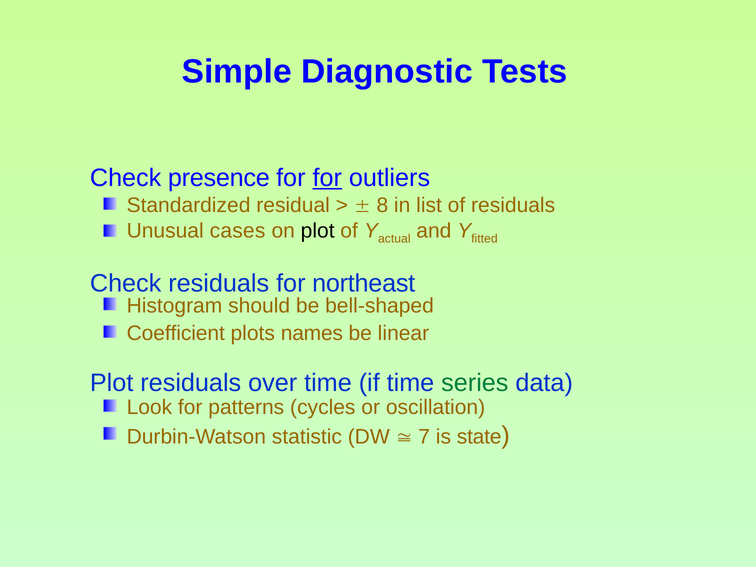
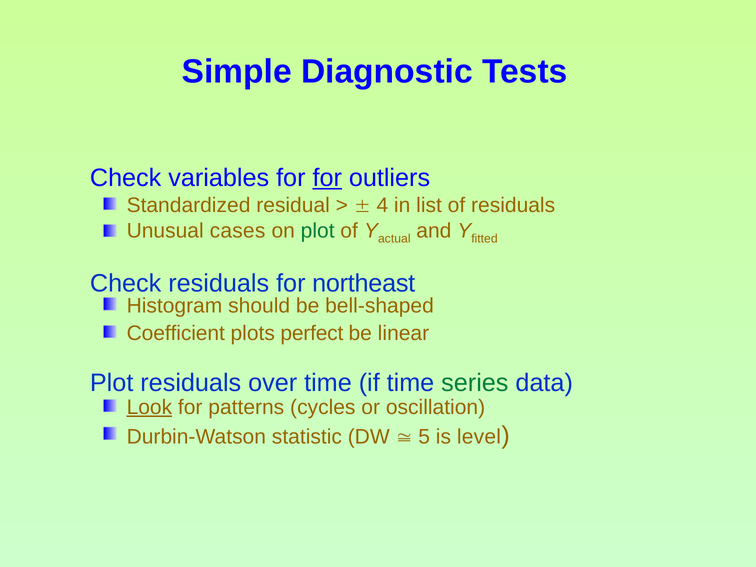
presence: presence -> variables (219, 178)
8: 8 -> 4 (382, 206)
plot colour: black -> green (318, 231)
names: names -> perfect (312, 334)
Look underline: none -> present (149, 407)
7: 7 -> 5 (424, 437)
state: state -> level (479, 437)
